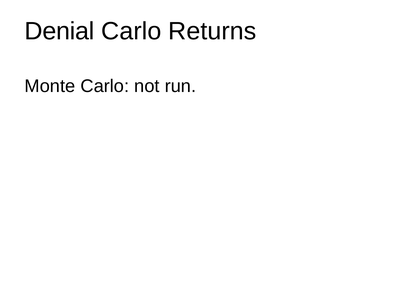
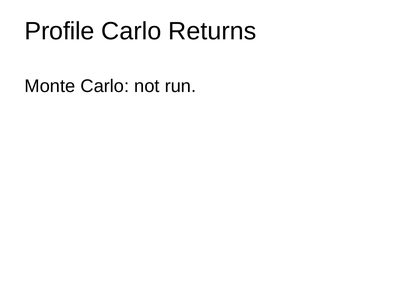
Denial: Denial -> Profile (60, 31)
